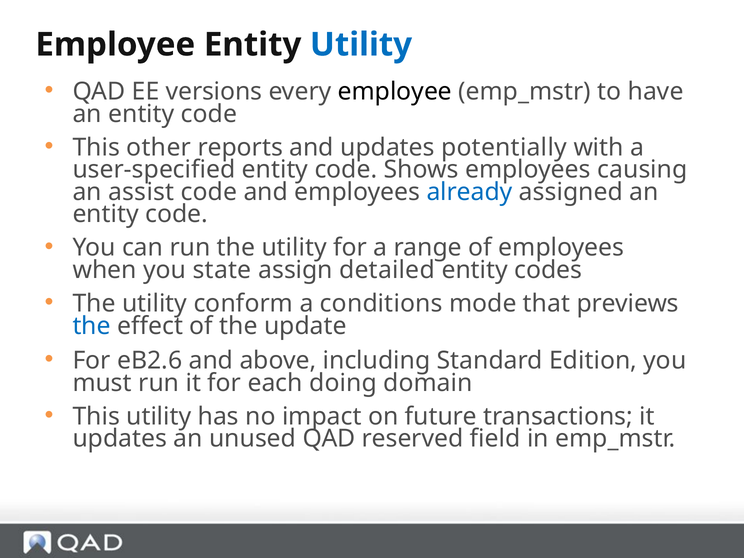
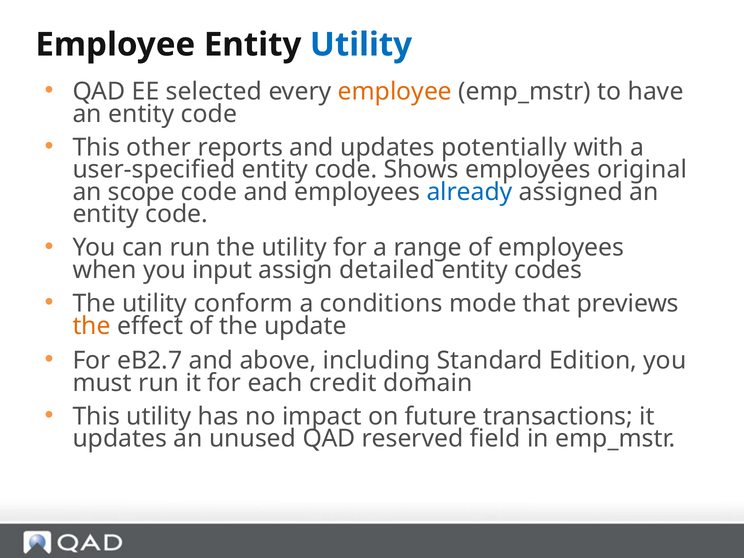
versions: versions -> selected (214, 92)
employee colour: black -> orange (395, 92)
causing: causing -> original (642, 170)
assist: assist -> scope (141, 192)
state: state -> input (222, 270)
the colour: blue -> orange (92, 326)
eB2.6: eB2.6 -> eB2.7 (150, 361)
doing: doing -> credit (343, 383)
